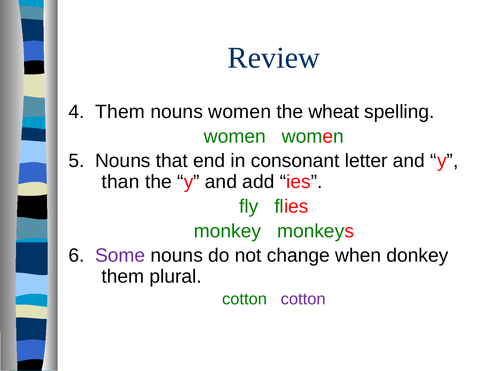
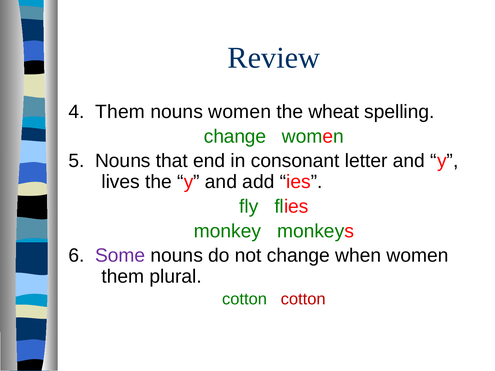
women: women -> change (235, 136)
than: than -> lives (121, 182)
when donkey: donkey -> women (418, 256)
cotton colour: purple -> red (303, 299)
